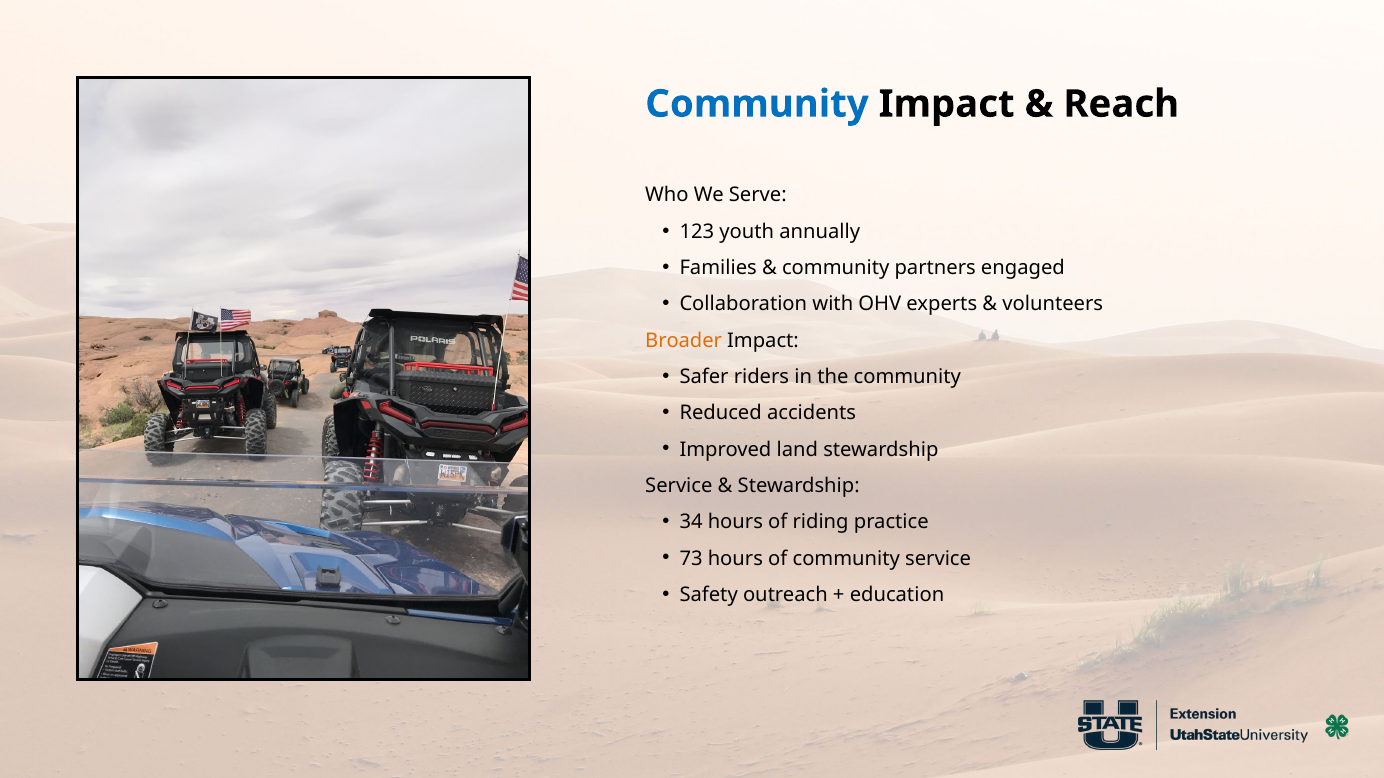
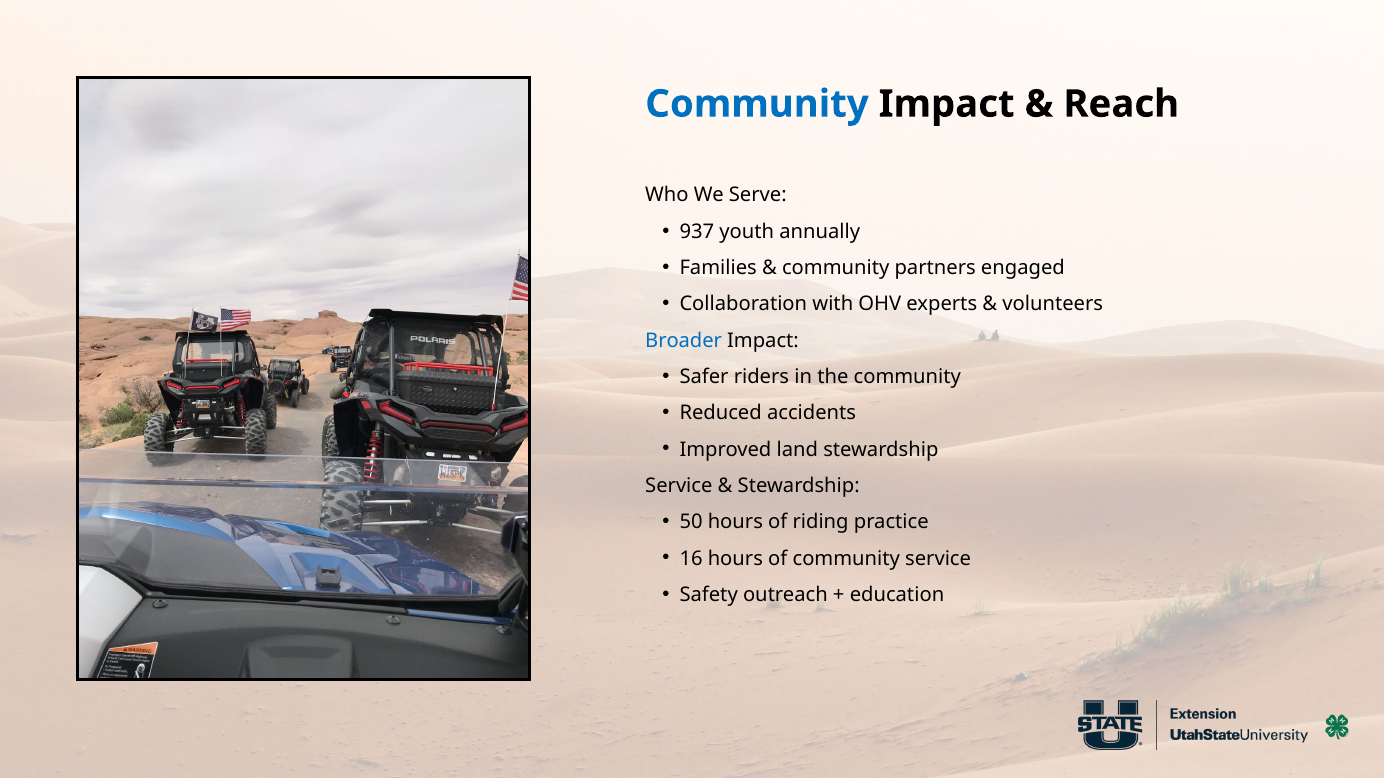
123: 123 -> 937 (697, 232)
Broader colour: orange -> blue (684, 341)
34: 34 -> 50 (691, 522)
73: 73 -> 16 (691, 559)
